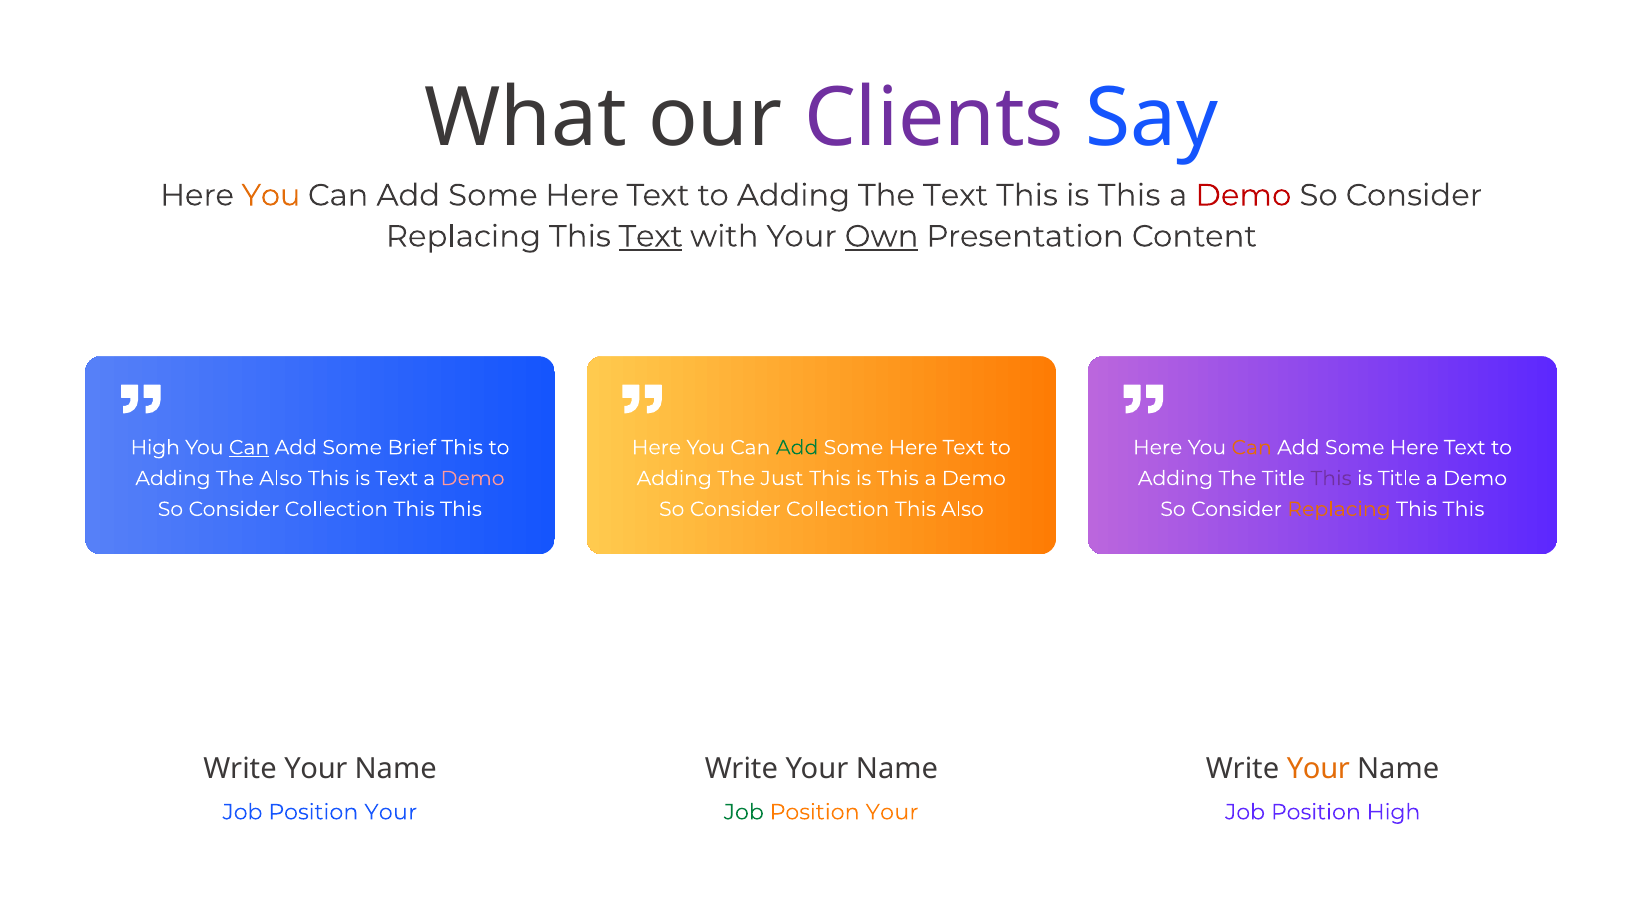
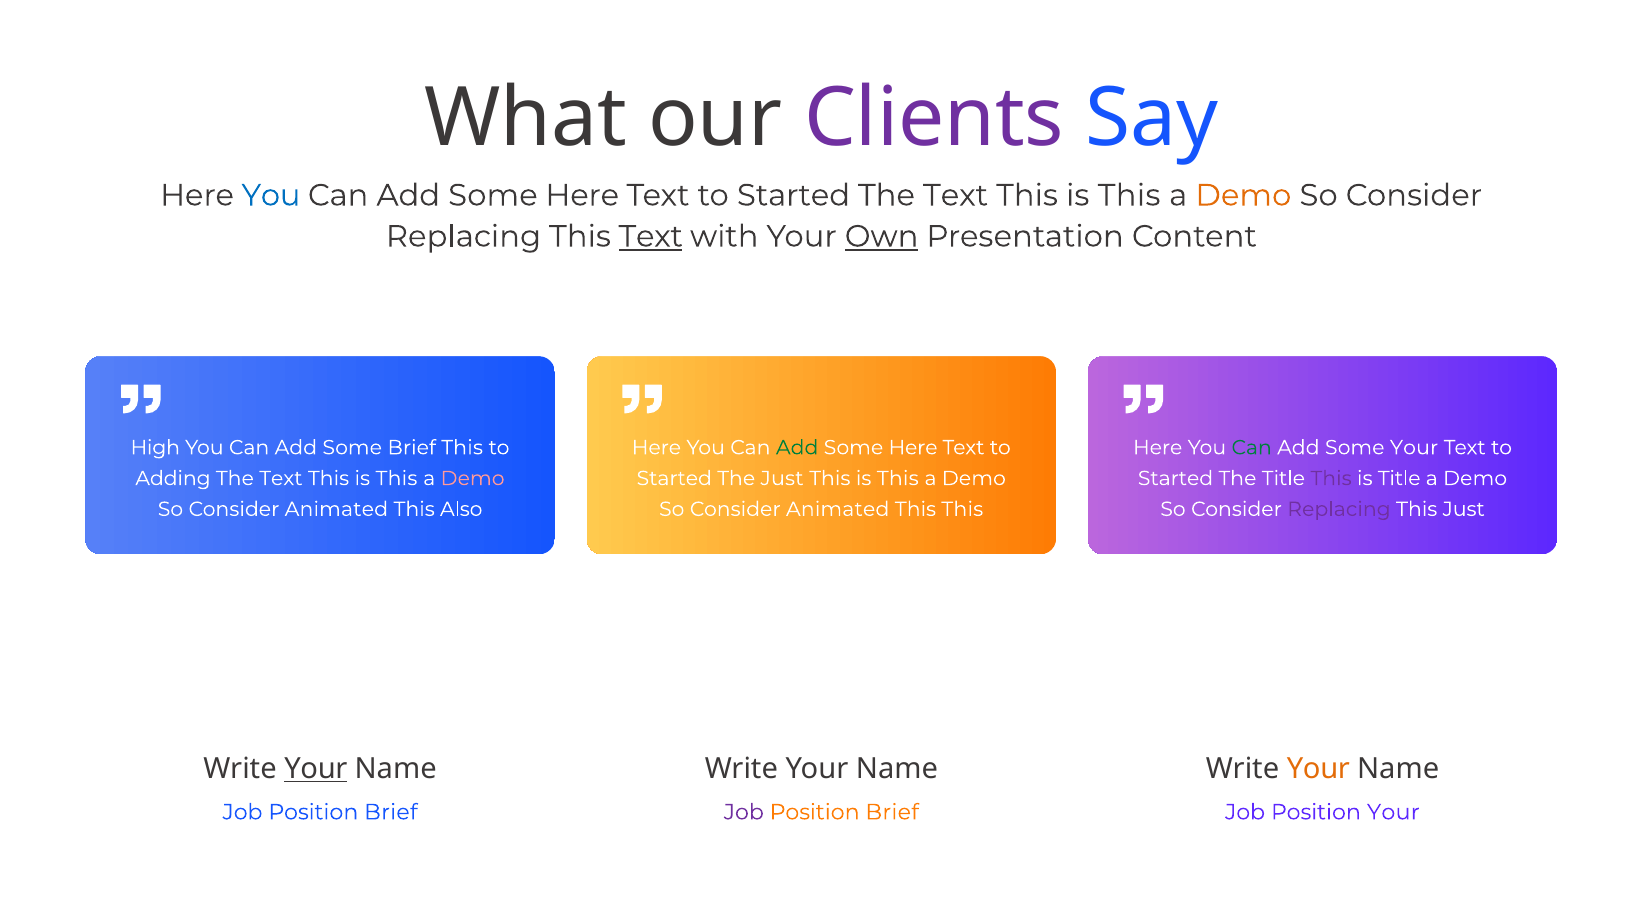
You colour: orange -> blue (271, 195)
Adding: Adding -> Started (793, 195)
Demo colour: red -> orange (1243, 195)
Can underline: present -> none (249, 448)
Can colour: orange -> green (1252, 448)
Here: Here -> Your (1414, 448)
Also: Also -> Text (281, 478)
Text: Text -> This (396, 478)
Adding: Adding -> Started (674, 478)
Adding: Adding -> Started (1175, 478)
Collection: Collection -> Animated (336, 509)
This: This -> Also (461, 509)
Collection: Collection -> Animated (838, 509)
This Also: Also -> This (962, 509)
Replacing colour: orange -> purple (1339, 509)
This: This -> Just (1464, 509)
Your underline: none -> present (316, 769)
Your: Your -> Brief (391, 812)
Job colour: green -> purple (744, 812)
Your: Your -> Brief (892, 812)
Position High: High -> Your (1393, 812)
